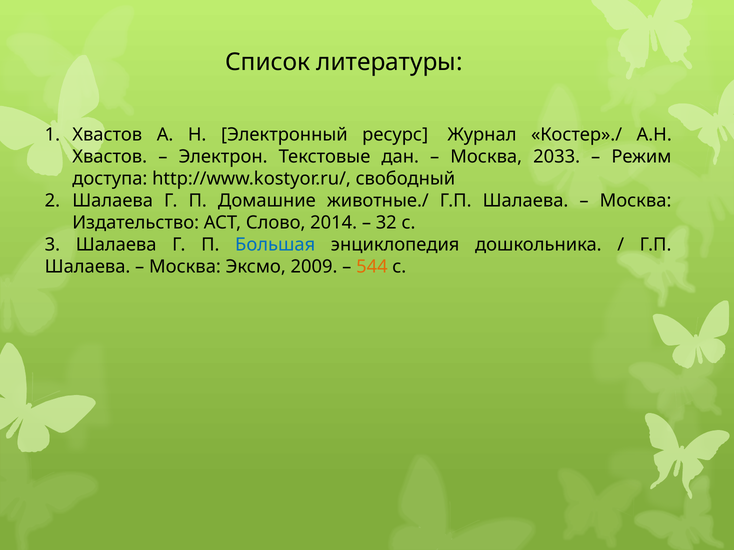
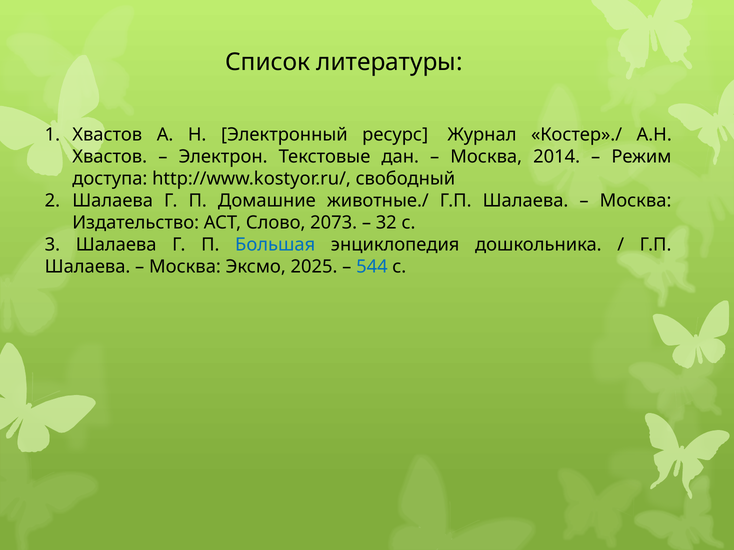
2033: 2033 -> 2014 (557, 157)
2014: 2014 -> 2073 (334, 223)
2009: 2009 -> 2025 (314, 267)
544 colour: orange -> blue (372, 267)
